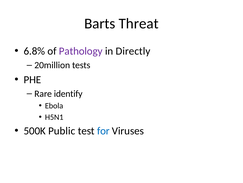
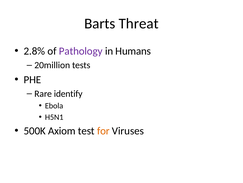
6.8%: 6.8% -> 2.8% (34, 51)
Directly: Directly -> Humans (133, 51)
Public: Public -> Axiom (62, 130)
for colour: blue -> orange (103, 130)
